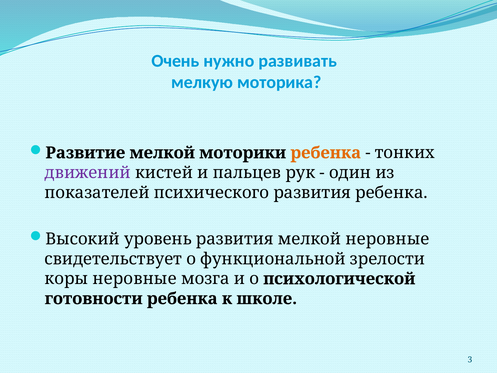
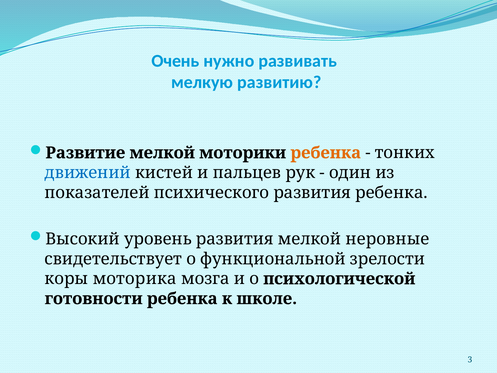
моторика: моторика -> развитию (279, 82)
движений colour: purple -> blue (88, 173)
коры неровные: неровные -> моторика (135, 279)
